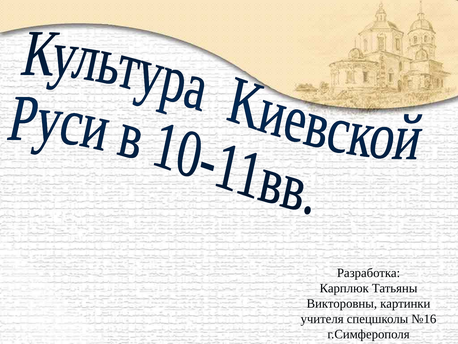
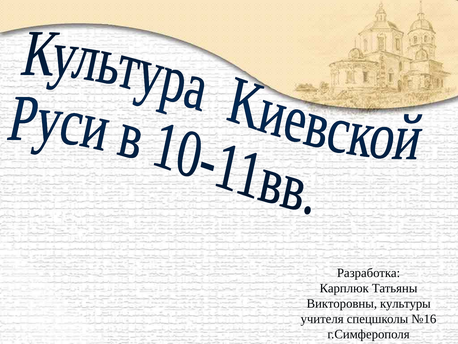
картинки: картинки -> культуры (405, 303)
